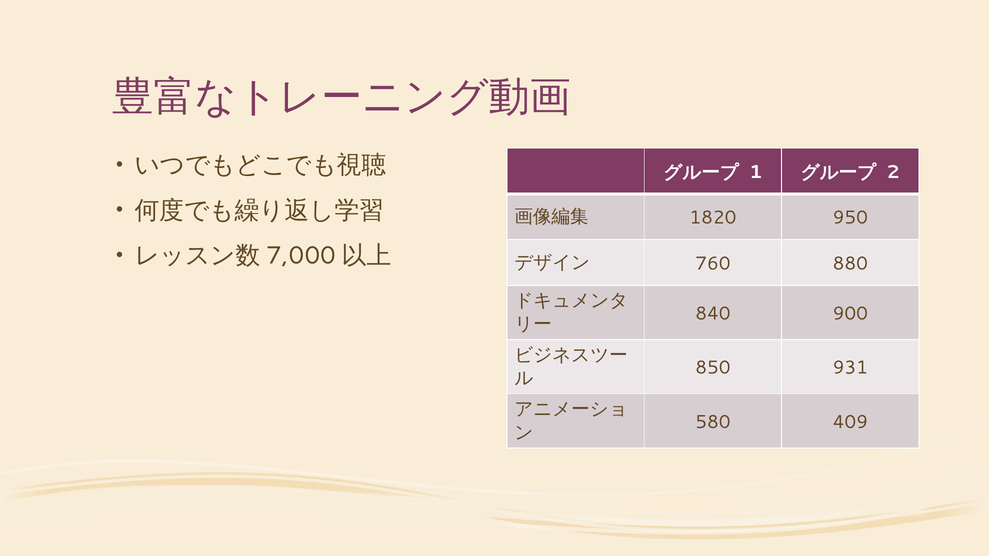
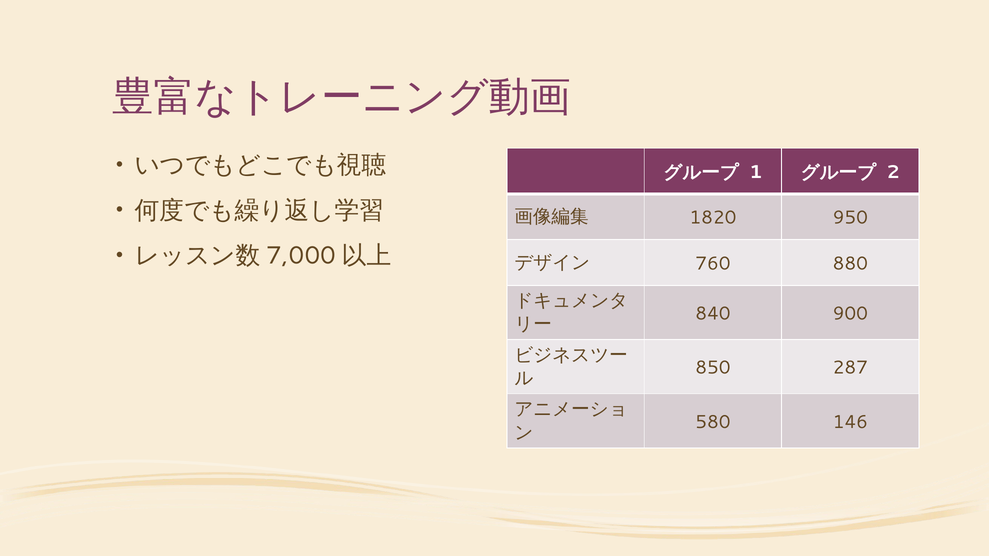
931: 931 -> 287 (850, 368)
409: 409 -> 146 (850, 422)
